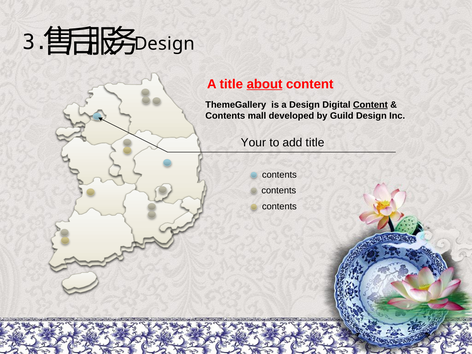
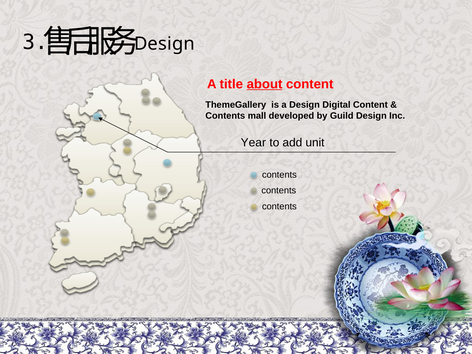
Content underline: present -> none (370, 105)
Your: Your -> Year (253, 143)
add title: title -> unit (315, 143)
